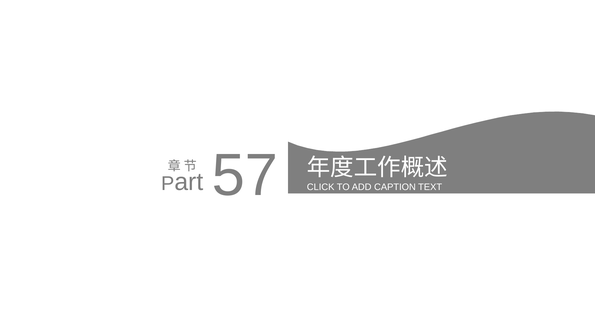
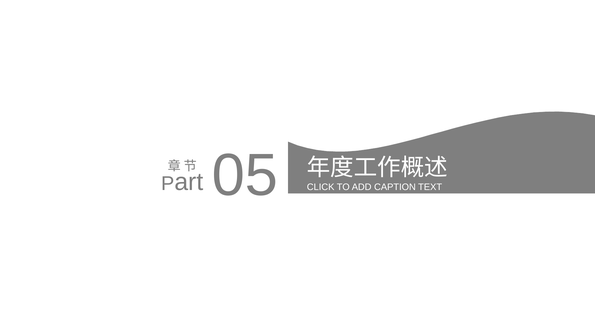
57: 57 -> 05 (245, 175)
